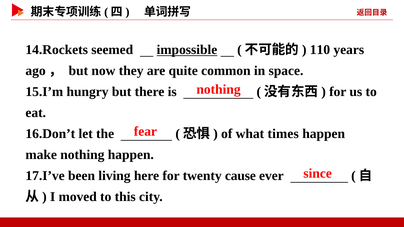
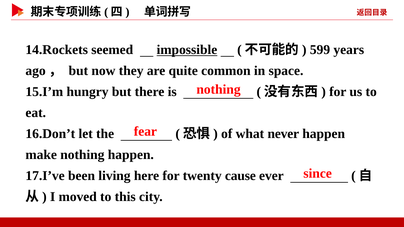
110: 110 -> 599 (320, 50)
times: times -> never (283, 134)
